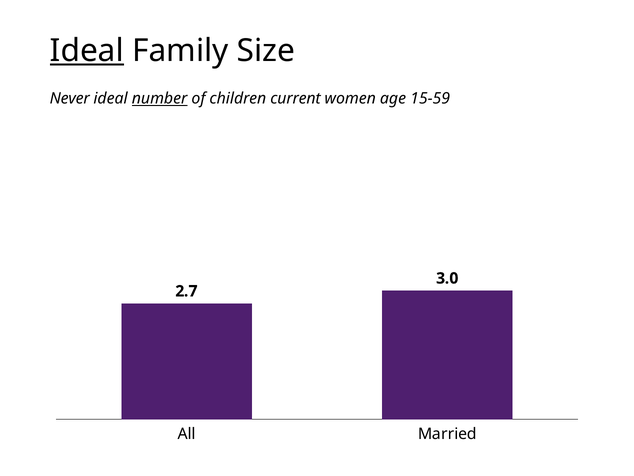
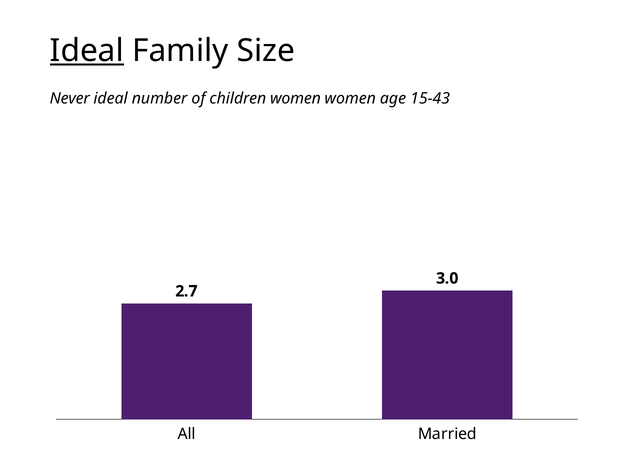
number underline: present -> none (160, 98)
children current: current -> women (296, 98)
15-59: 15-59 -> 15-43 (430, 98)
